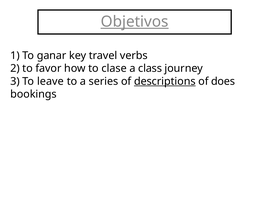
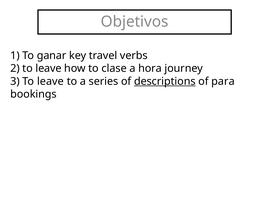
Objetivos underline: present -> none (135, 22)
2 to favor: favor -> leave (49, 68)
class: class -> hora (150, 68)
does: does -> para (223, 81)
